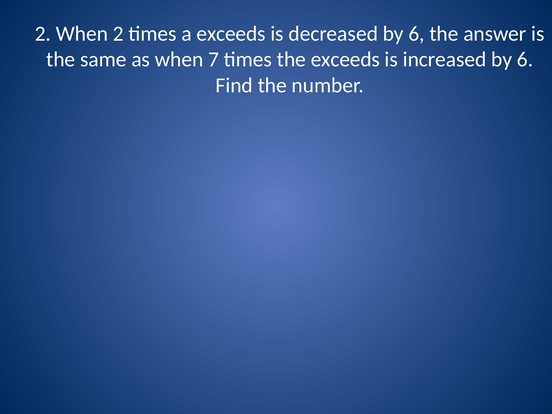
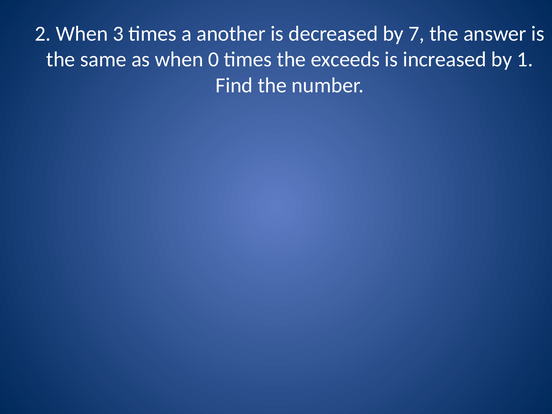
When 2: 2 -> 3 (118, 34)
a exceeds: exceeds -> another (231, 34)
decreased by 6: 6 -> 7 (416, 34)
7: 7 -> 0 (214, 59)
increased by 6: 6 -> 1 (525, 59)
